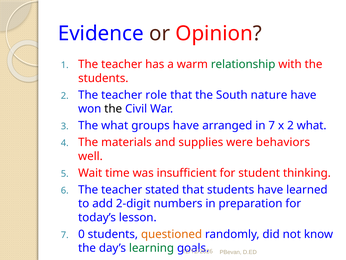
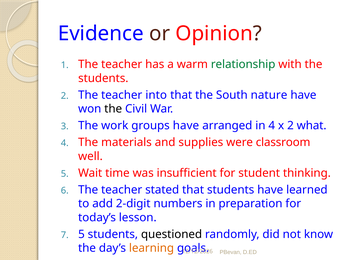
role: role -> into (156, 95)
The what: what -> work (115, 125)
in 7: 7 -> 4 (272, 125)
behaviors: behaviors -> classroom (283, 142)
0: 0 -> 5 (81, 234)
questioned colour: orange -> black (172, 234)
learning colour: green -> orange (152, 248)
